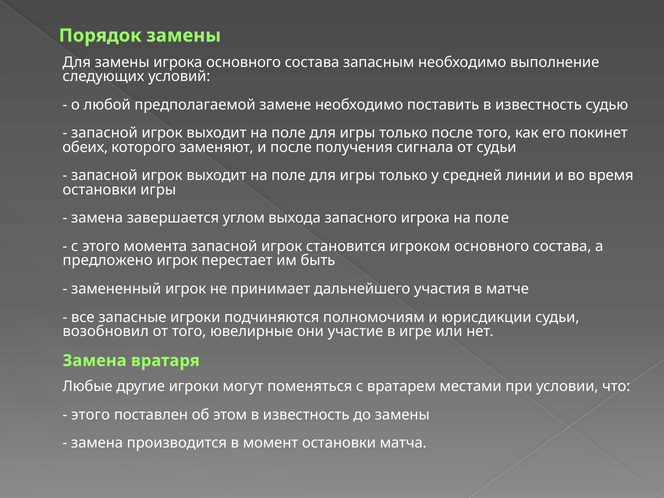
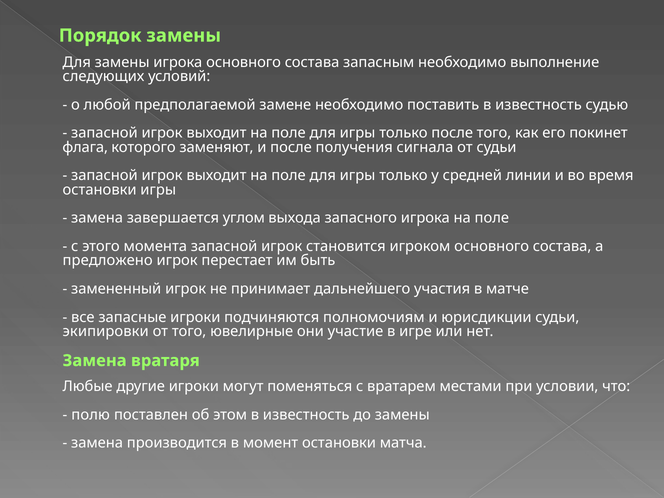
обеих: обеих -> флага (85, 147)
возобновил: возобновил -> экипировки (106, 331)
этого: этого -> полю (91, 415)
